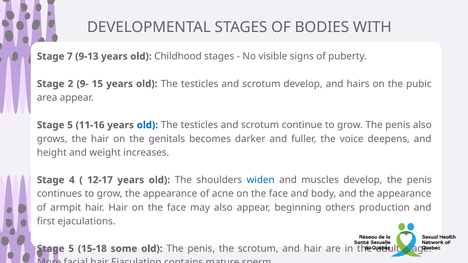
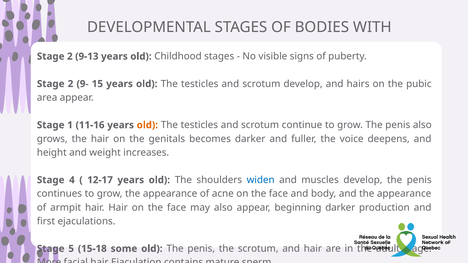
7: 7 -> 2 (70, 56)
5: 5 -> 1 (70, 125)
old colour: blue -> orange (147, 125)
beginning others: others -> darker (340, 208)
